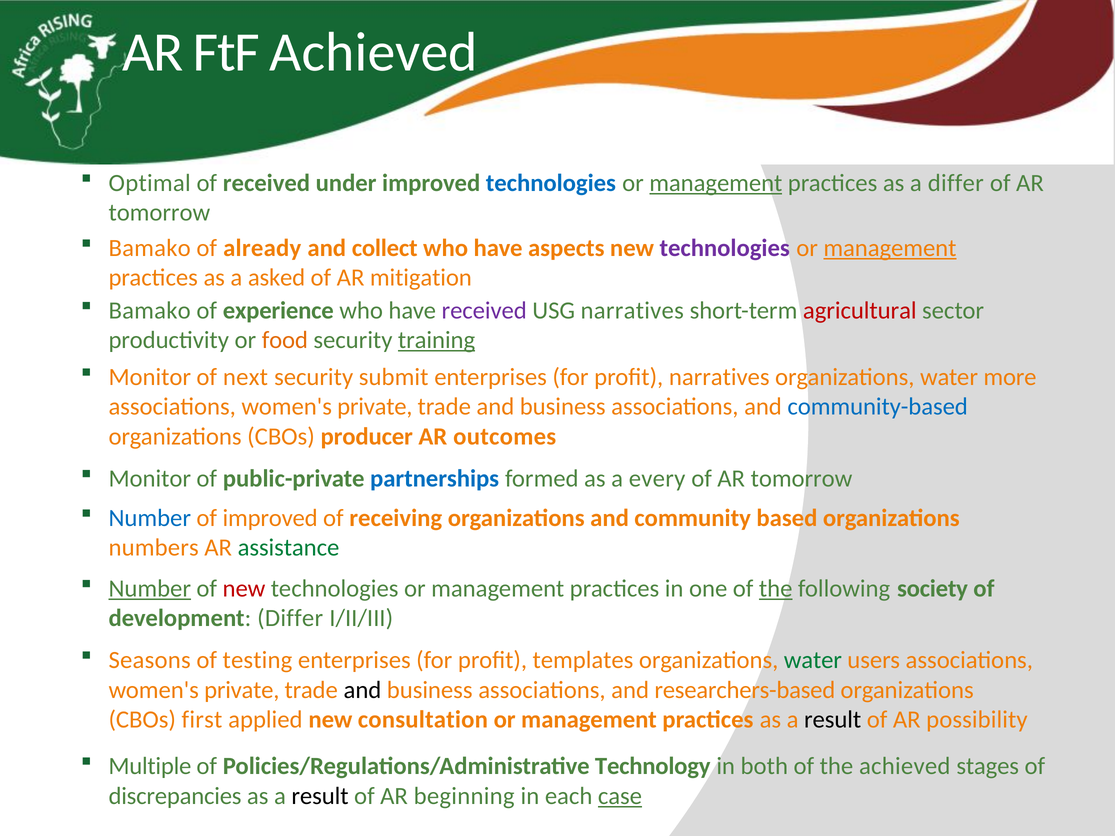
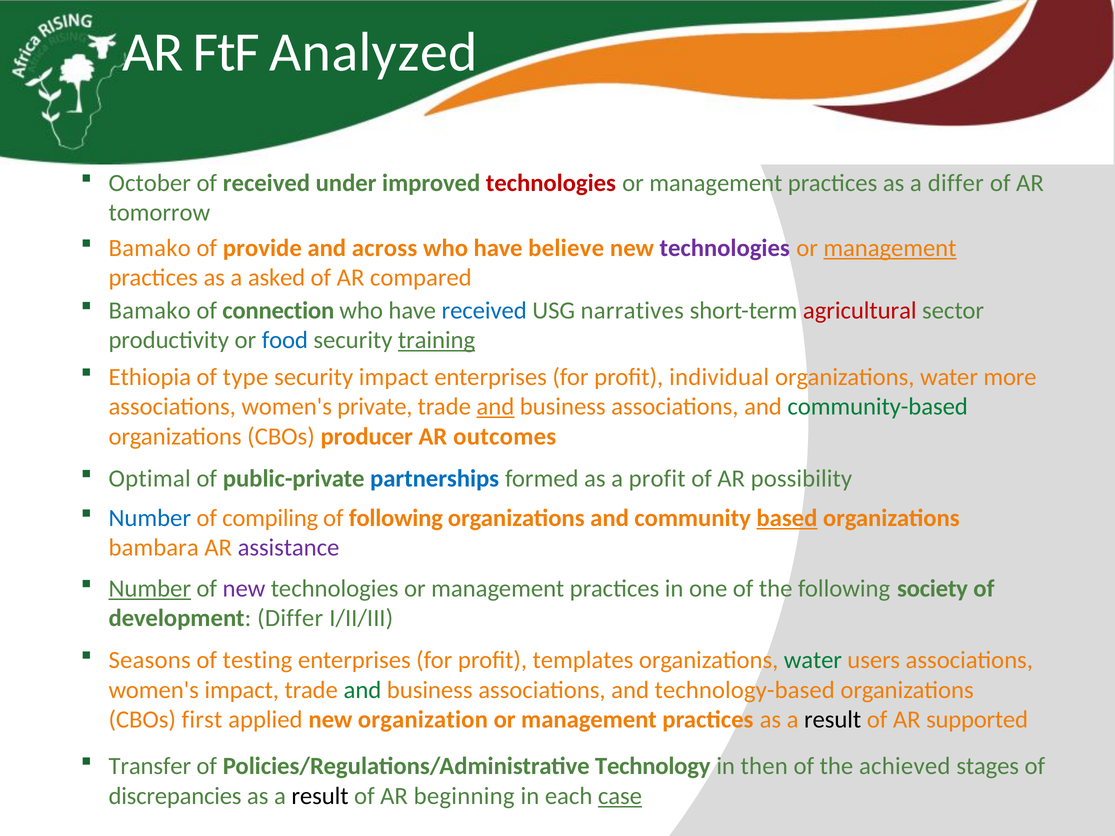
FtF Achieved: Achieved -> Analyzed (373, 52)
Optimal: Optimal -> October (150, 183)
technologies colour: blue -> red (551, 183)
management underline: present -> none (716, 183)
already: already -> provide (262, 248)
collect: collect -> across (385, 248)
aspects: aspects -> believe (566, 248)
mitigation: mitigation -> compared (421, 278)
experience: experience -> connection (278, 311)
received colour: purple -> blue (484, 311)
food colour: orange -> blue (285, 340)
Monitor: Monitor -> Ethiopia (150, 377)
next: next -> type (245, 377)
security submit: submit -> impact (394, 377)
profit narratives: narratives -> individual (719, 377)
and underline: none -> present (495, 407)
community-based colour: blue -> green (878, 407)
Monitor: Monitor -> Optimal (150, 479)
a every: every -> profit (657, 479)
tomorrow: tomorrow -> possibility (801, 479)
of improved: improved -> compiling (270, 518)
of receiving: receiving -> following (396, 518)
based underline: none -> present (787, 518)
numbers: numbers -> bambara (154, 548)
assistance colour: green -> purple (288, 548)
new colour: red -> purple (244, 589)
the underline: present -> none (776, 589)
private: private -> impact (242, 690)
and colour: black -> green (362, 690)
researchers-based: researchers-based -> technology-based (745, 690)
consultation: consultation -> organization (423, 720)
possibility: possibility -> supported (977, 720)
Multiple: Multiple -> Transfer (150, 767)
both: both -> then (764, 767)
